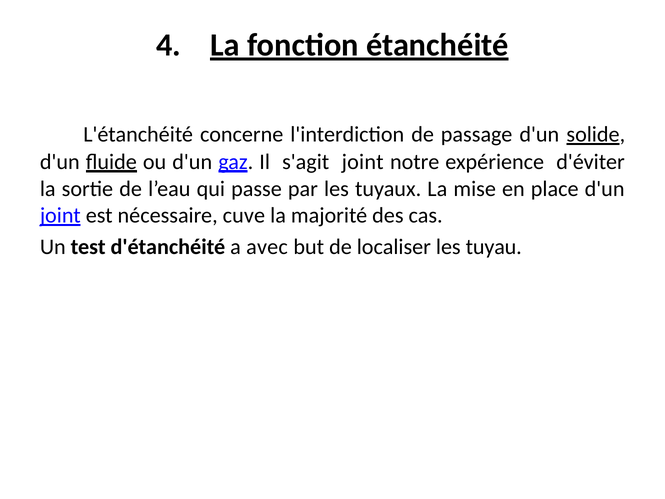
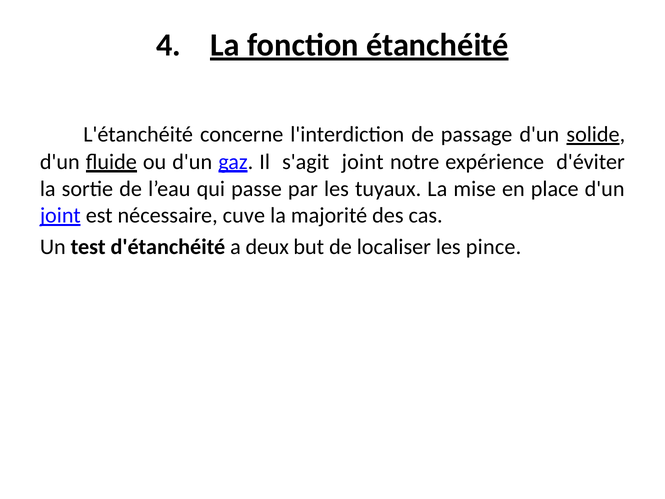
avec: avec -> deux (267, 247)
tuyau: tuyau -> pince (494, 247)
